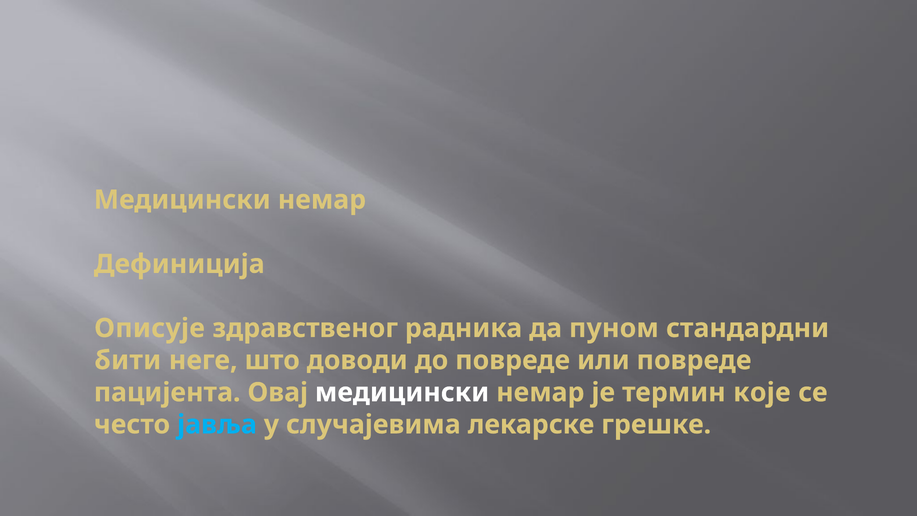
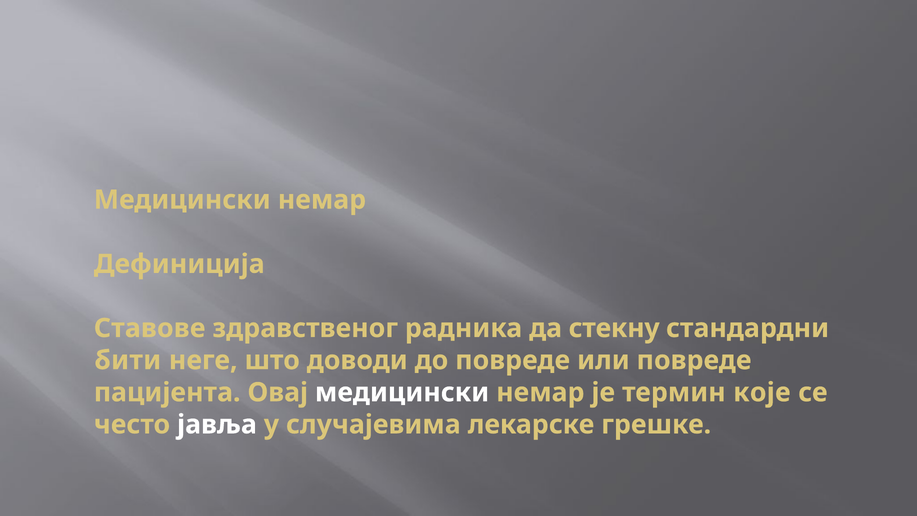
Описује: Описује -> Ставове (150, 328)
пуном: пуном -> стекну (614, 328)
јавља colour: light blue -> white (217, 424)
